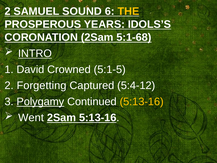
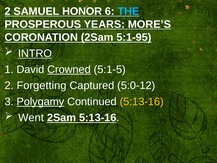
SOUND: SOUND -> HONOR (82, 11)
THE colour: yellow -> light blue (128, 11)
IDOLS’S: IDOLS’S -> MORE’S (149, 24)
5:1-68: 5:1-68 -> 5:1-95 (134, 37)
Crowned underline: none -> present (69, 69)
5:4-12: 5:4-12 -> 5:0-12 (136, 85)
